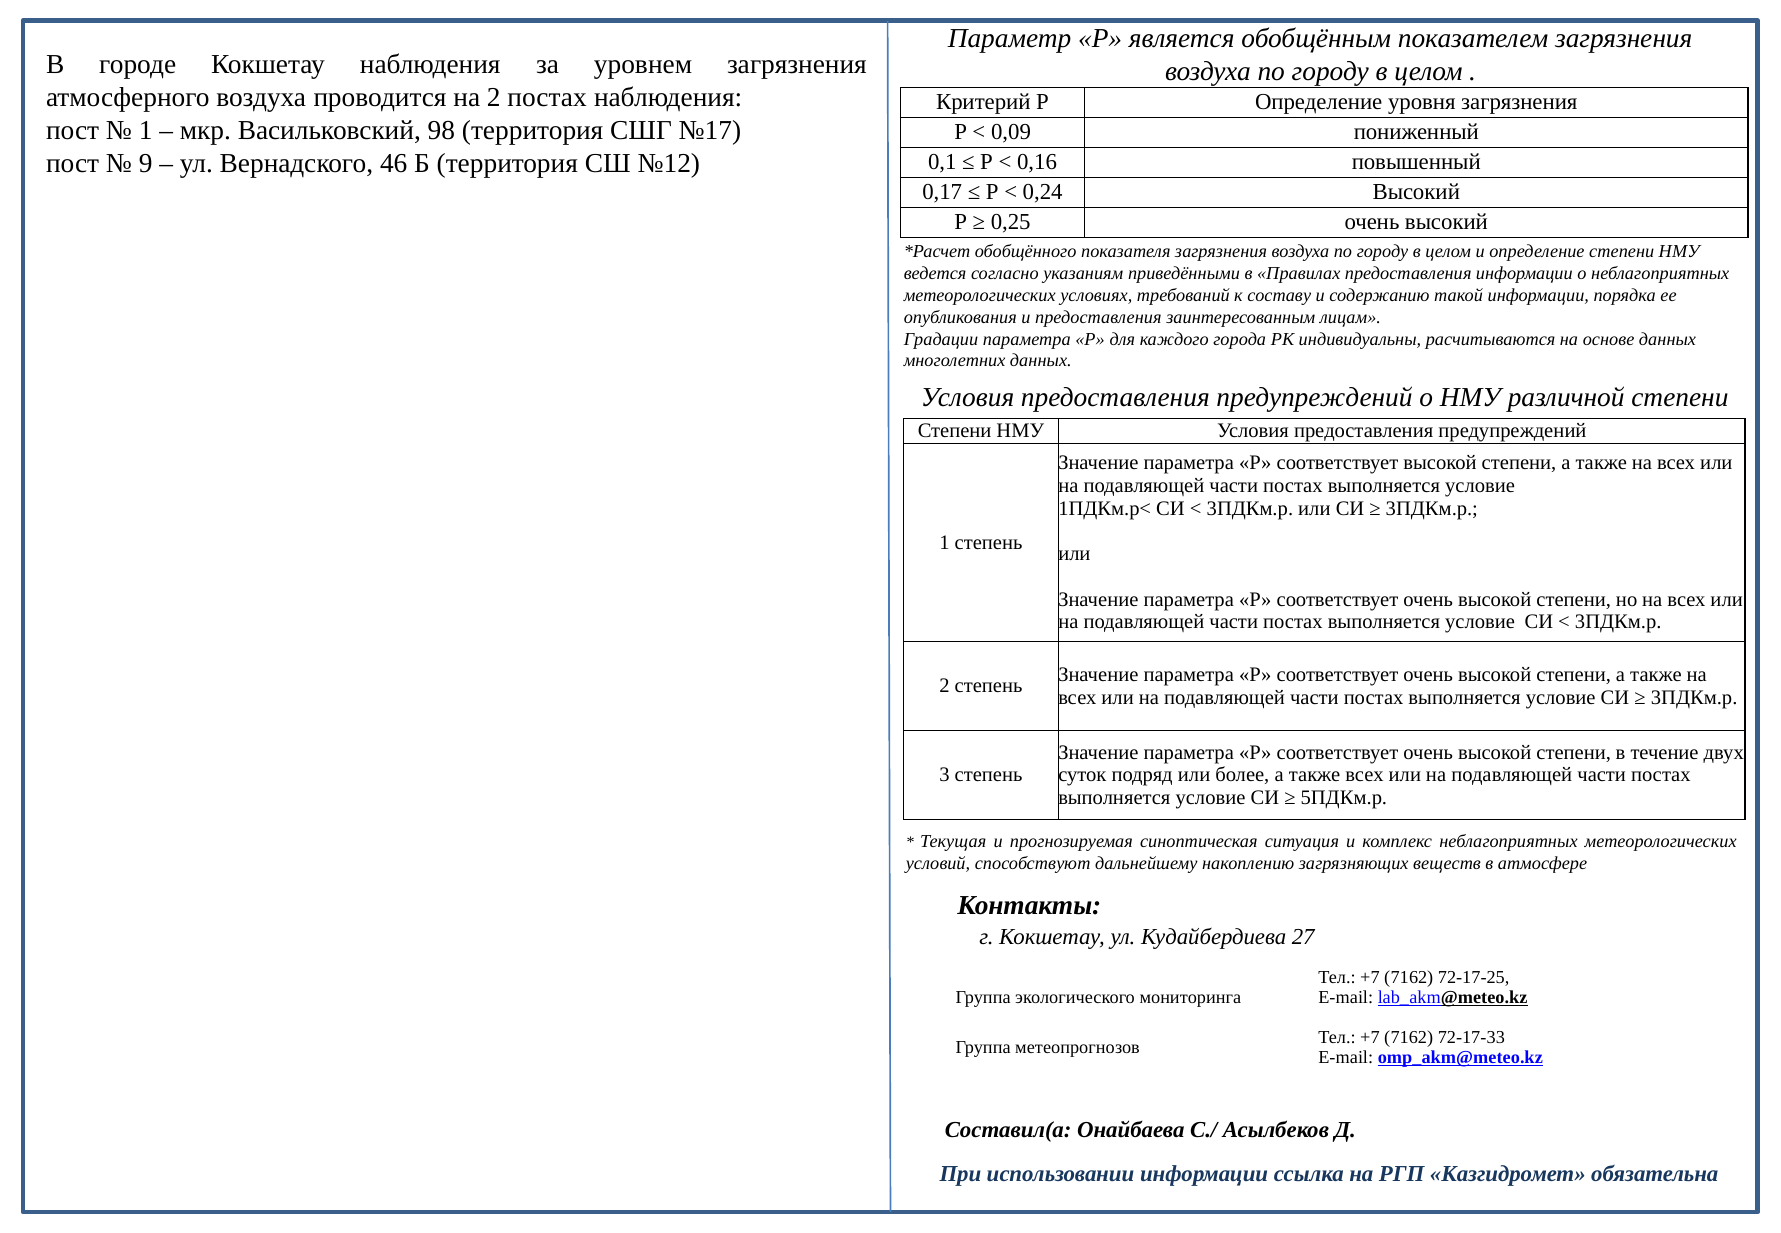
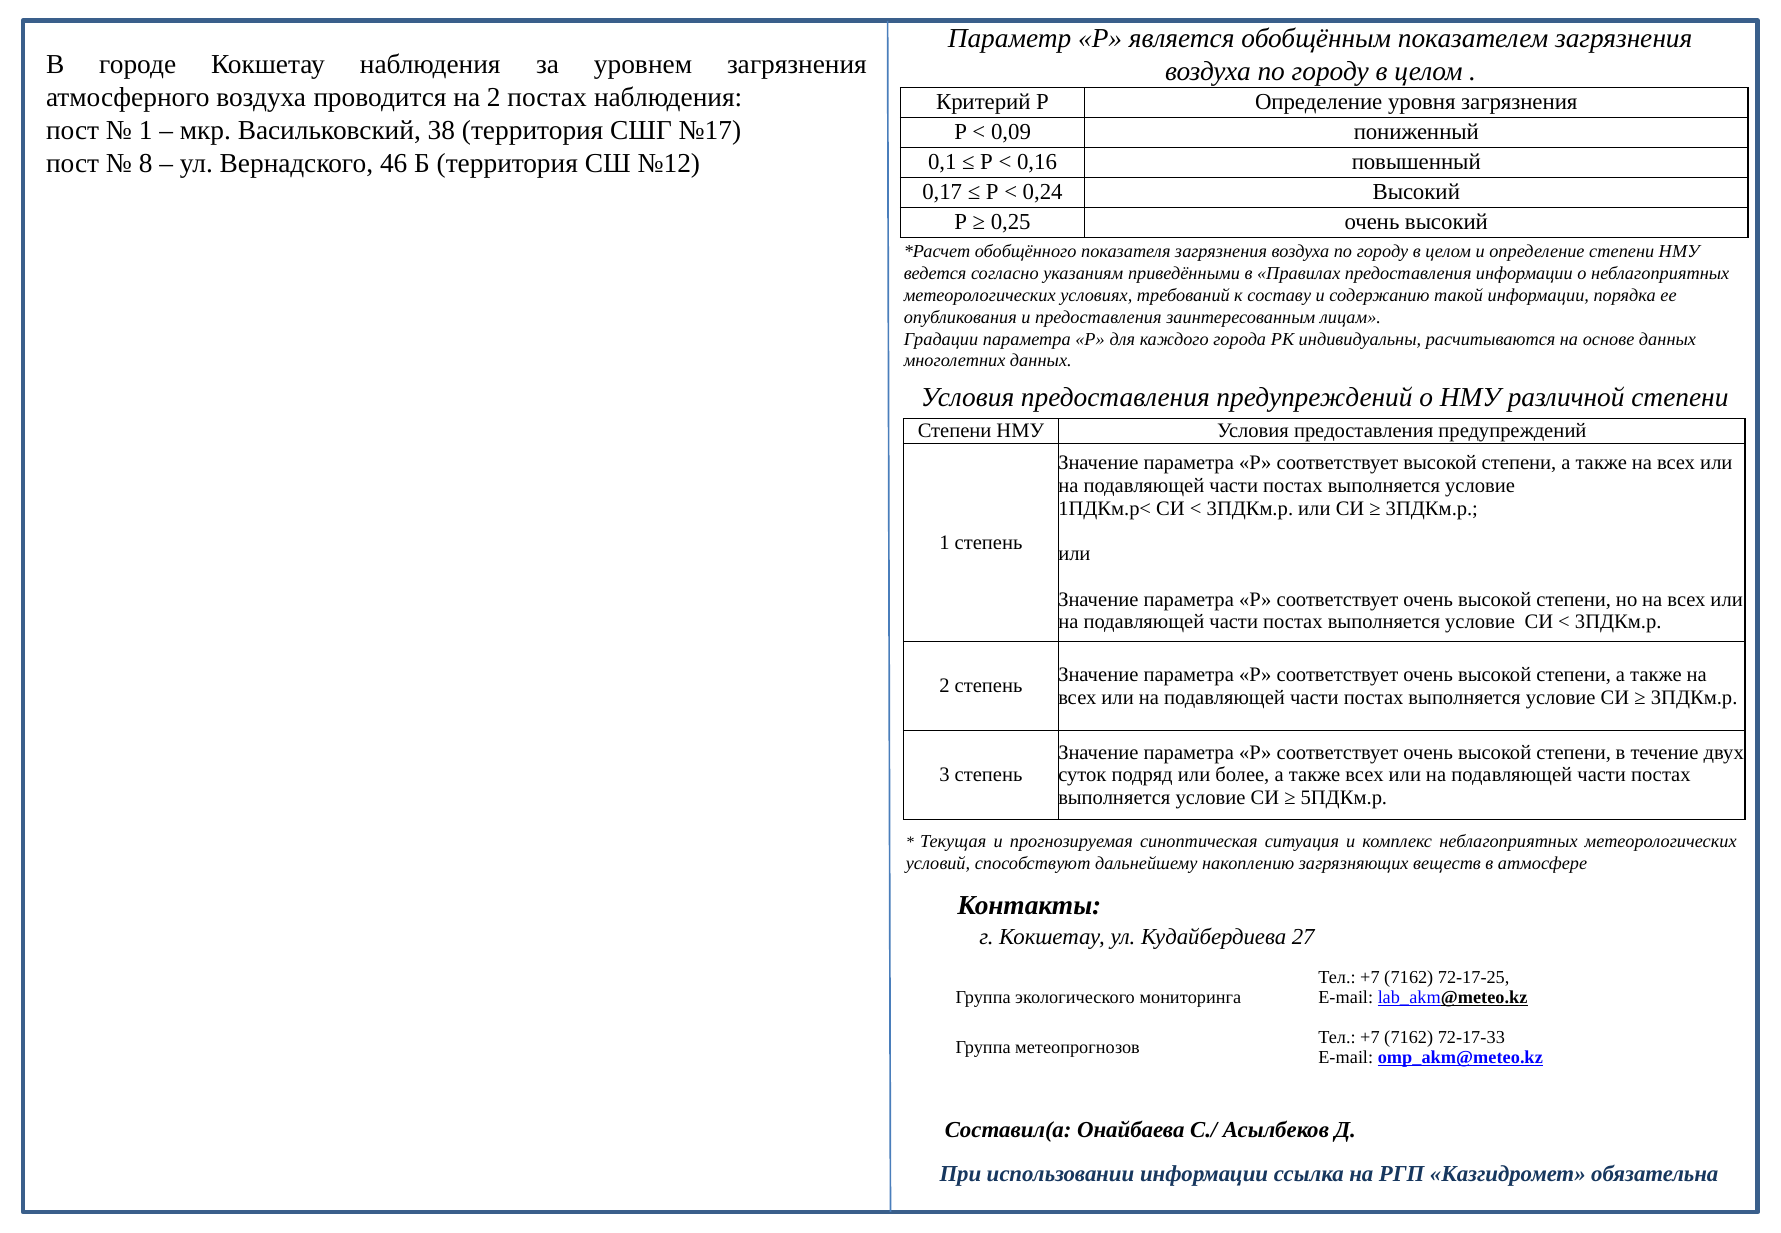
98: 98 -> 38 (441, 131)
9: 9 -> 8 (146, 164)
